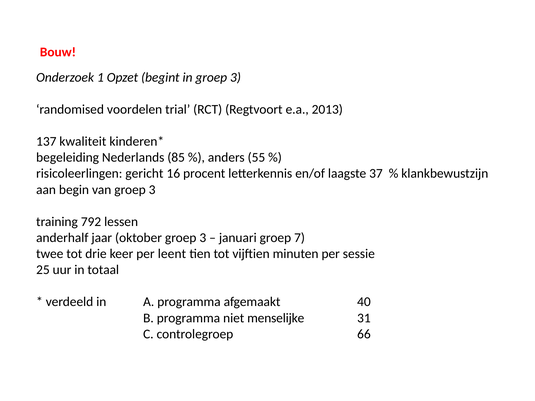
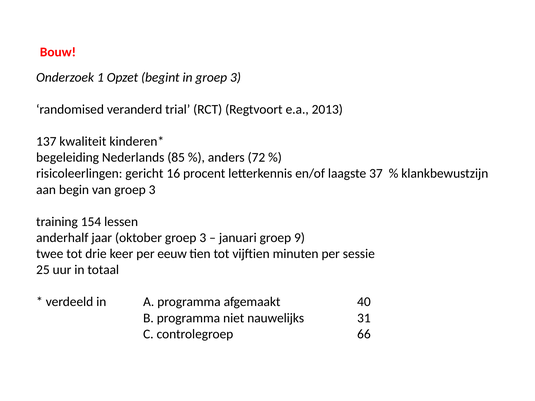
voordelen: voordelen -> veranderd (135, 109)
55: 55 -> 72 (256, 158)
792: 792 -> 154 (91, 222)
7: 7 -> 9 (300, 238)
leent: leent -> eeuw (172, 254)
menselijke: menselijke -> nauwelijks (276, 318)
